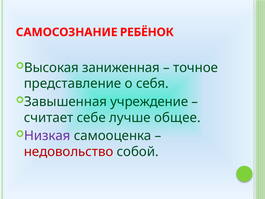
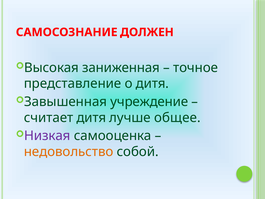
РЕБЁНОК: РЕБЁНОК -> ДОЛЖЕН (147, 32)
о себя: себя -> дитя (152, 83)
считает себе: себе -> дитя (91, 118)
недовольство colour: red -> orange (69, 152)
